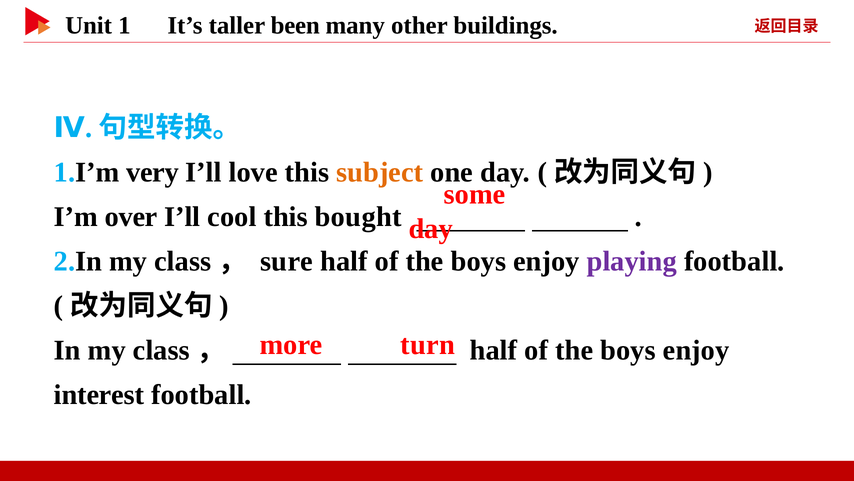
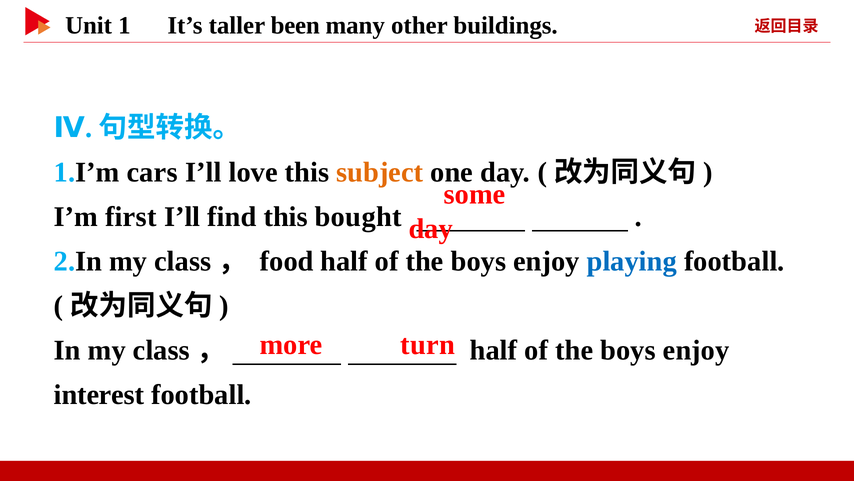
very: very -> cars (152, 172)
over: over -> first (131, 217)
cool: cool -> find (232, 217)
sure: sure -> food (287, 261)
playing colour: purple -> blue (632, 261)
